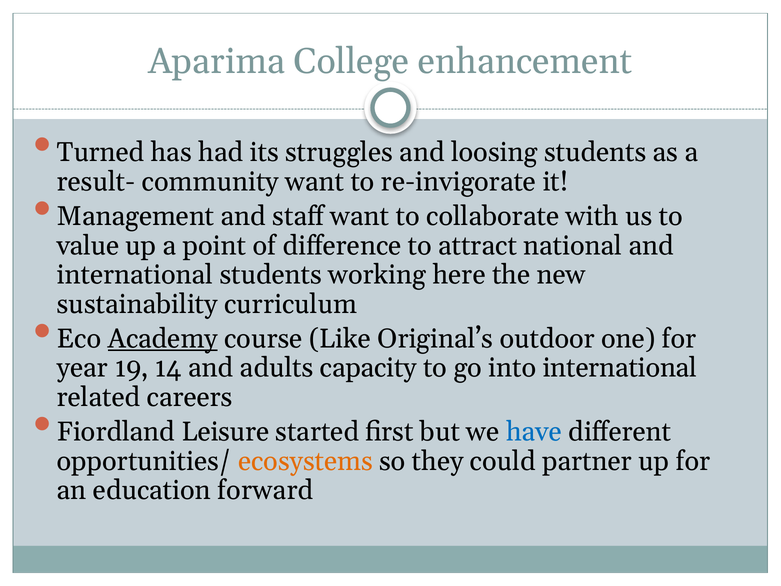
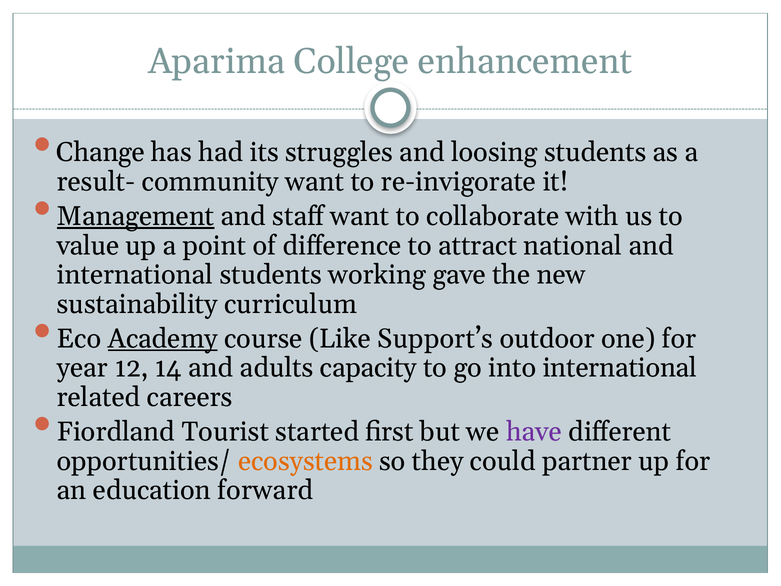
Turned: Turned -> Change (101, 152)
Management underline: none -> present (136, 216)
here: here -> gave (459, 275)
Original’s: Original’s -> Support’s (435, 339)
19: 19 -> 12 (131, 368)
Leisure: Leisure -> Tourist (225, 432)
have colour: blue -> purple (534, 432)
